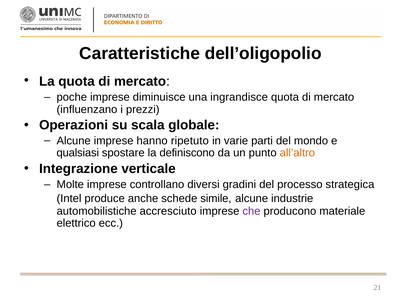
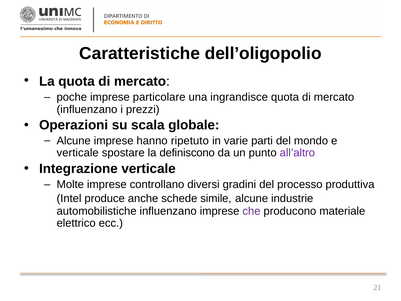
diminuisce: diminuisce -> particolare (159, 97)
qualsiasi: qualsiasi -> verticale (78, 153)
all’altro colour: orange -> purple (297, 153)
strategica: strategica -> produttiva (350, 184)
automobilistiche accresciuto: accresciuto -> influenzano (168, 211)
